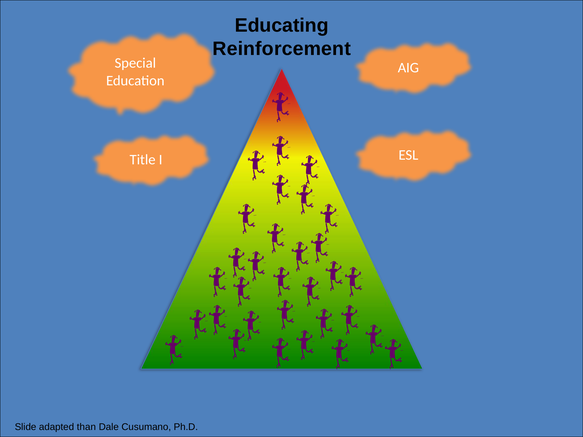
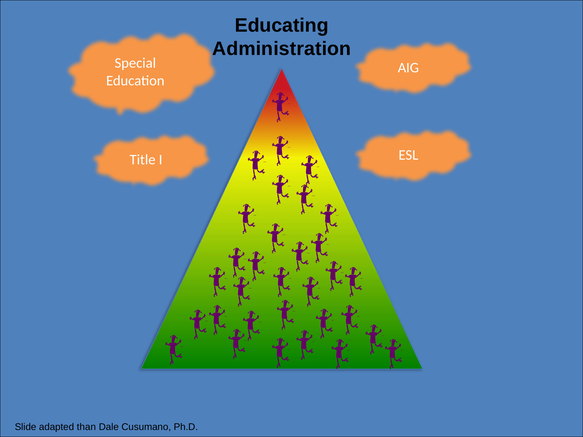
Reinforcement: Reinforcement -> Administration (282, 49)
